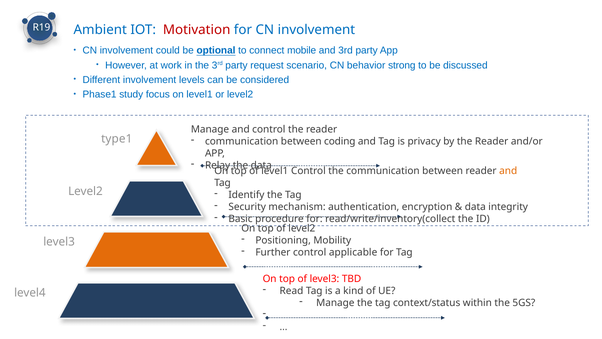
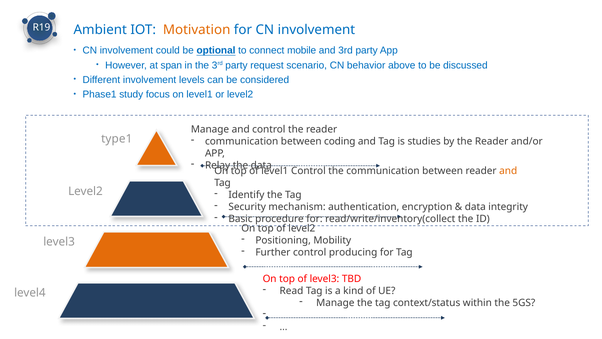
Motivation colour: red -> orange (197, 30)
work: work -> span (171, 65)
strong: strong -> above (402, 65)
privacy: privacy -> studies (424, 141)
applicable: applicable -> producing (353, 252)
